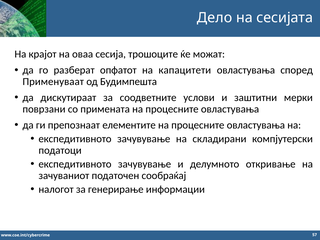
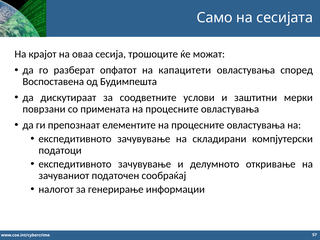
Дело: Дело -> Само (215, 18)
Применуваат: Применуваат -> Воспоставена (53, 82)
